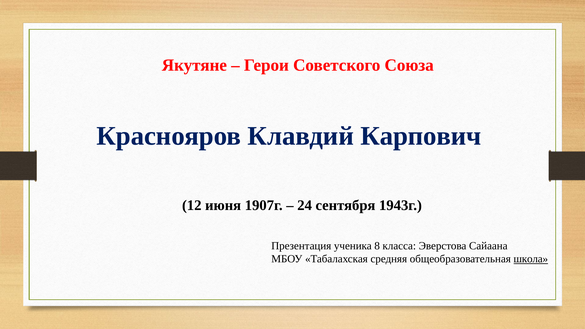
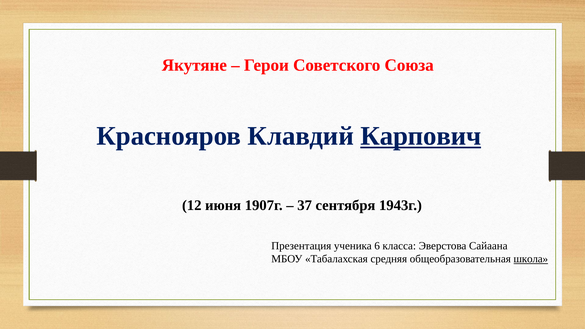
Карпович underline: none -> present (421, 136)
24: 24 -> 37 (305, 205)
8: 8 -> 6 (377, 246)
